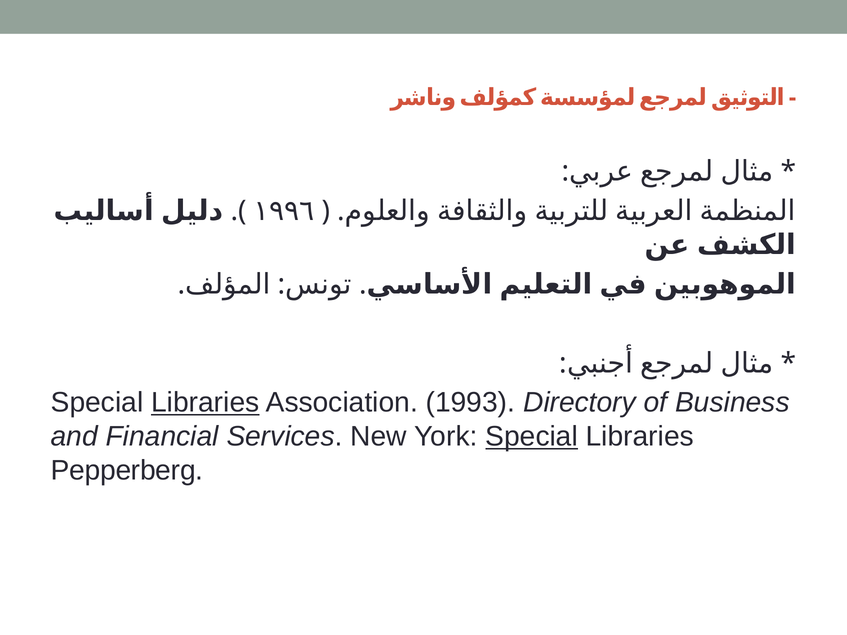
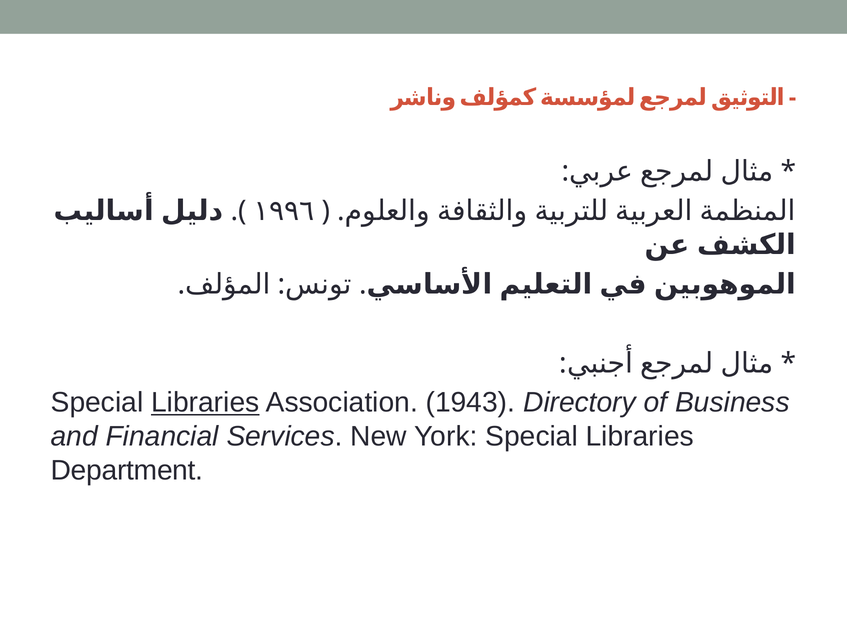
1993: 1993 -> 1943 (470, 403)
Special underline: present -> none (532, 437)
Pepperberg: Pepperberg -> Department (127, 471)
